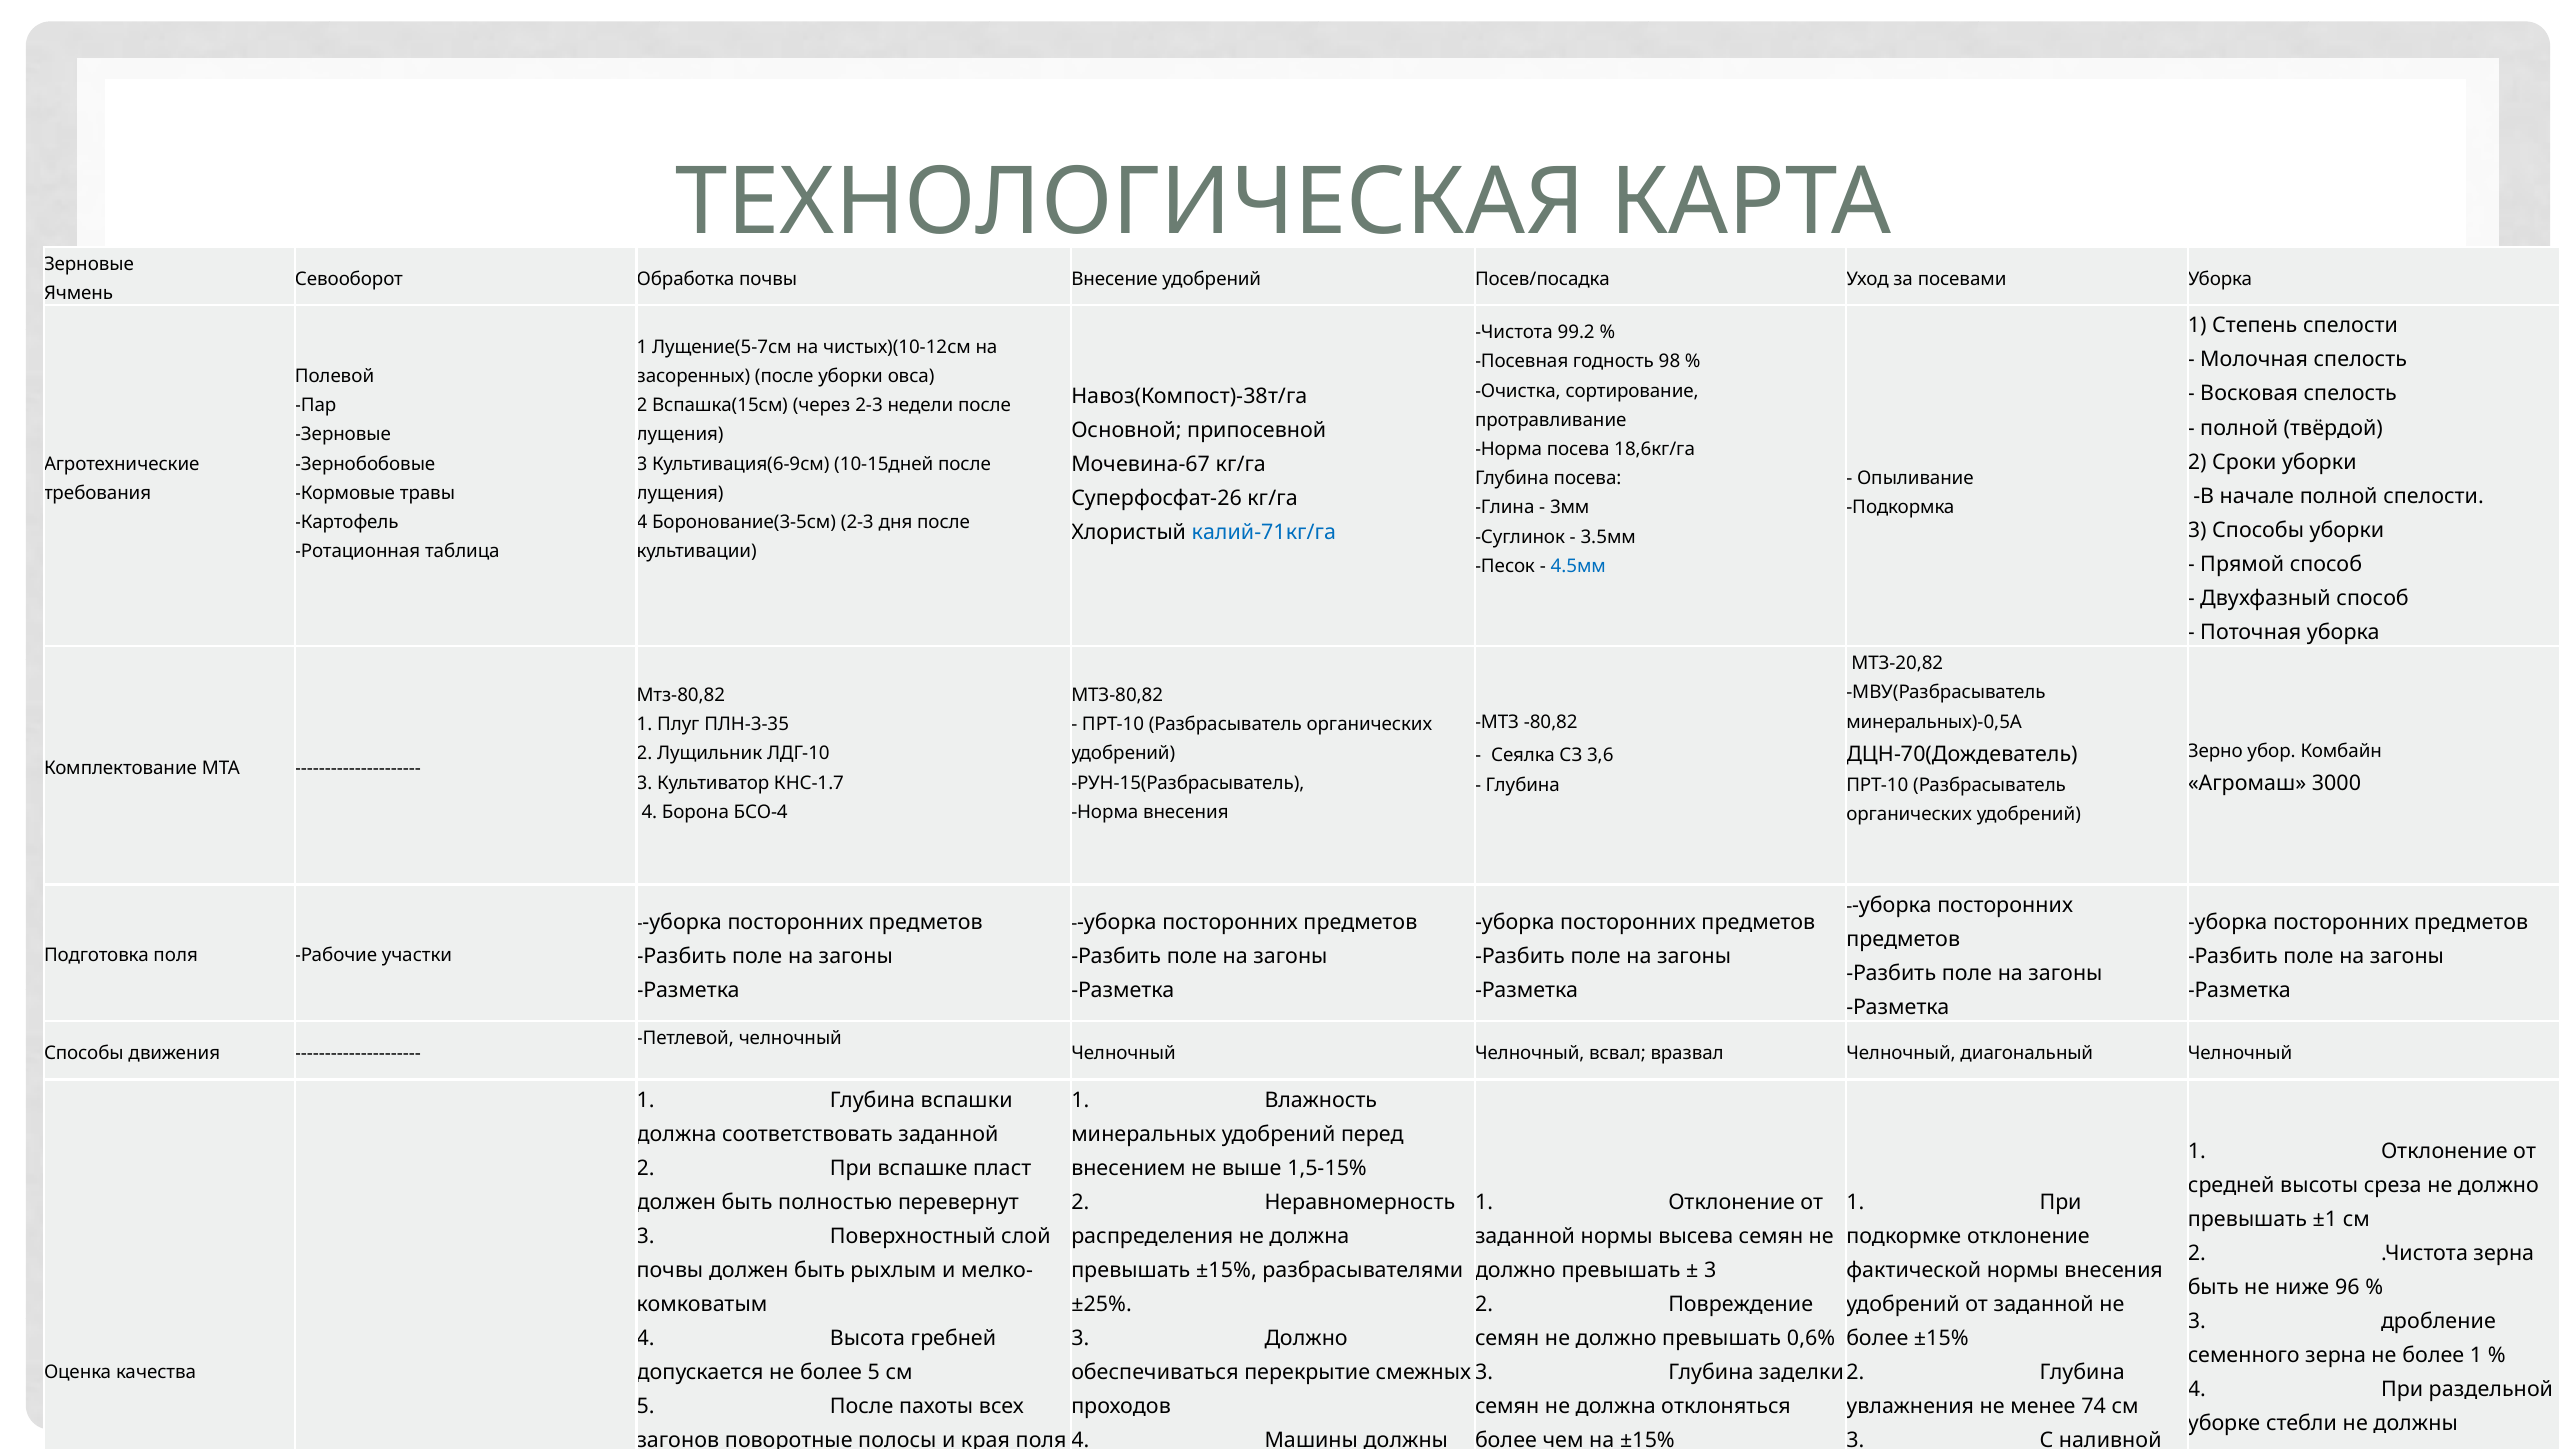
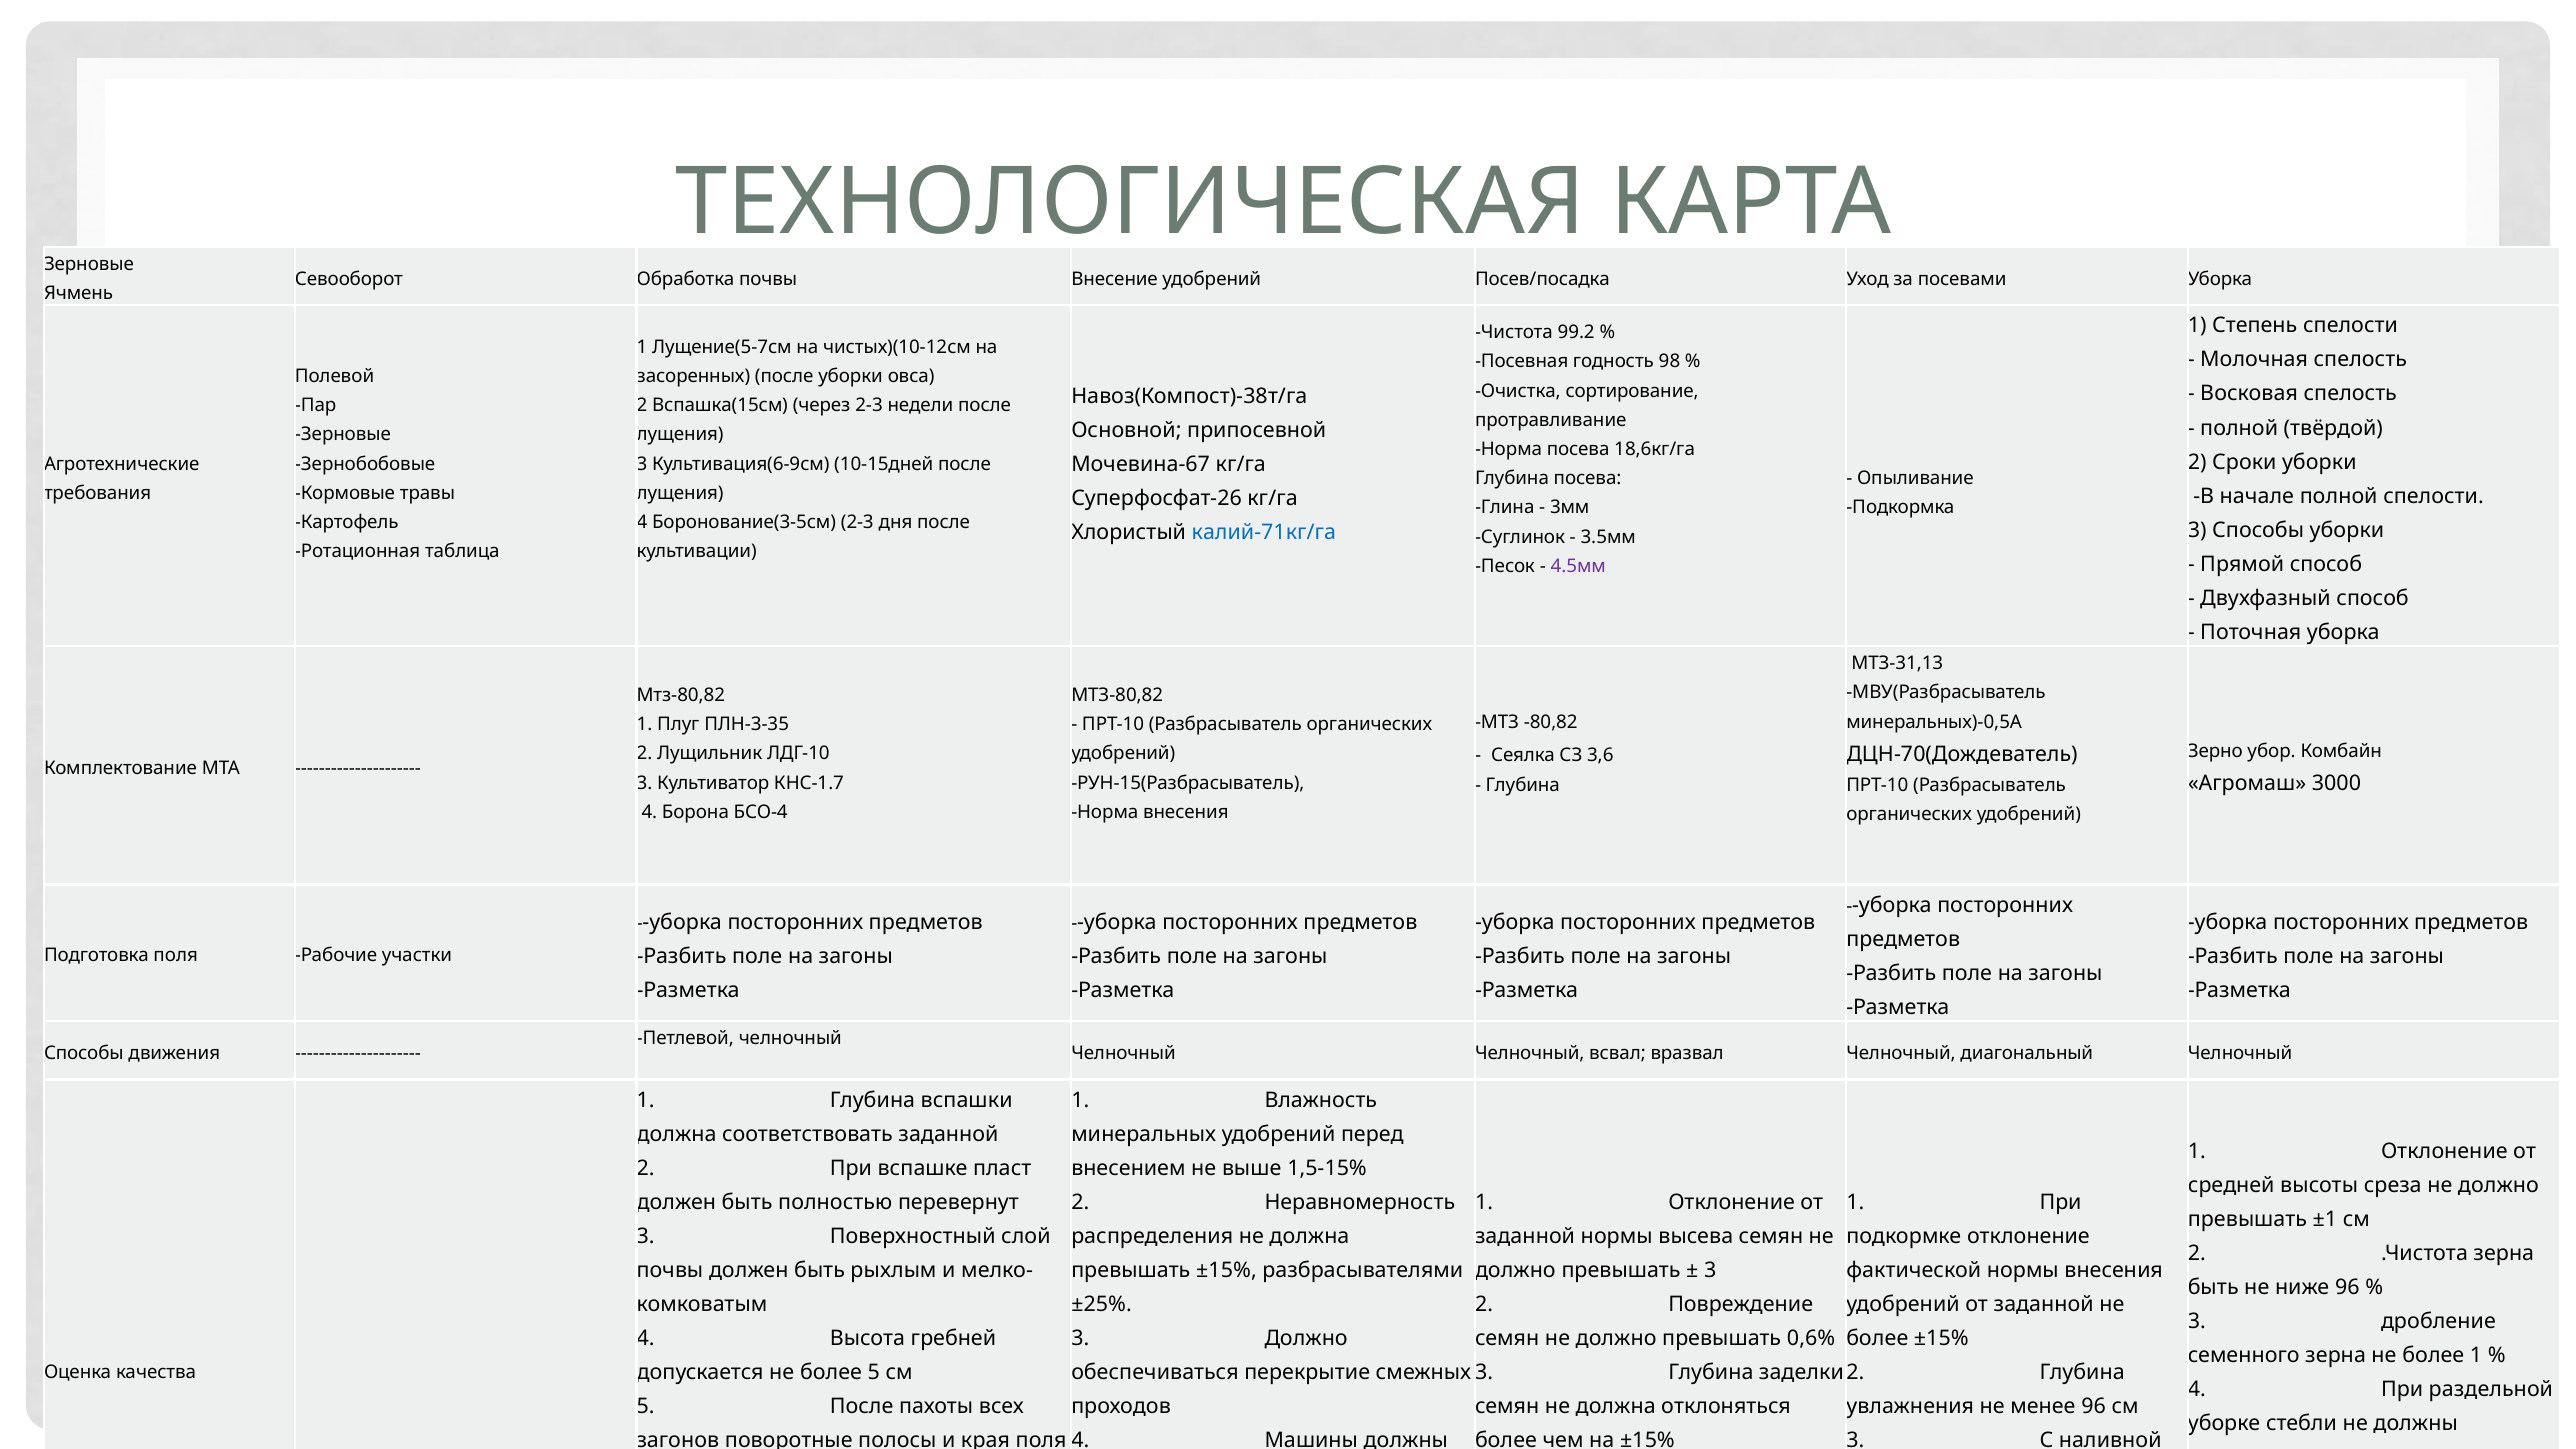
4.5мм colour: blue -> purple (1578, 566)
МТЗ-20,82: МТЗ-20,82 -> МТЗ-31,13 (1897, 664)
менее 74: 74 -> 96 (2094, 1407)
